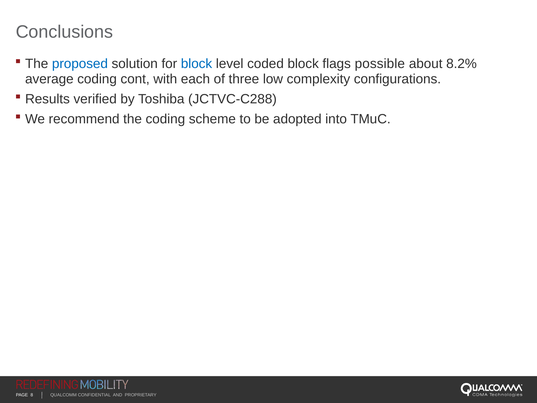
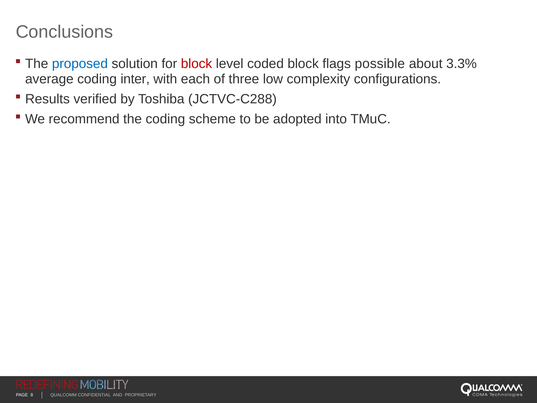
block colour: blue -> red (197, 64)
8.2%: 8.2% -> 3.3% (462, 64)
cont: cont -> inter (135, 79)
